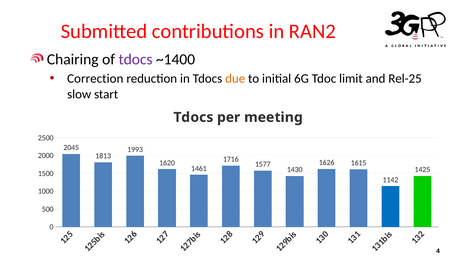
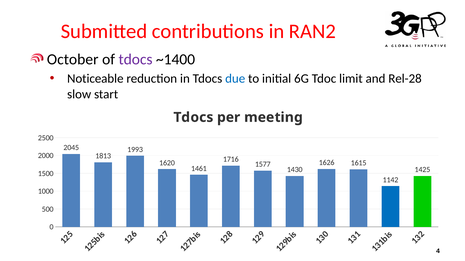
Chairing: Chairing -> October (73, 59)
Correction: Correction -> Noticeable (95, 79)
due colour: orange -> blue (235, 79)
Rel-25: Rel-25 -> Rel-28 (405, 79)
